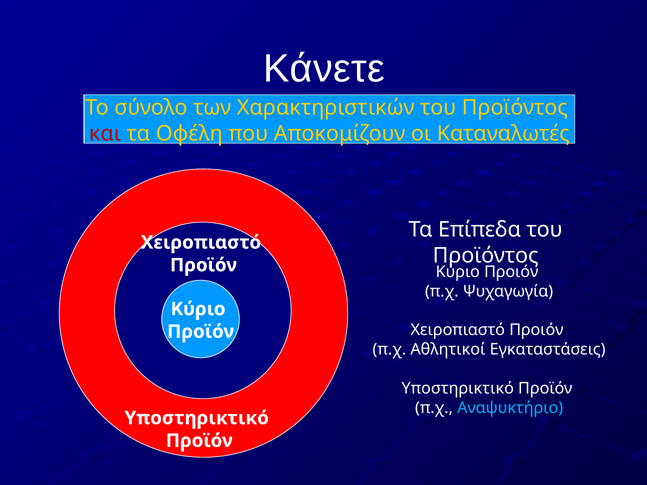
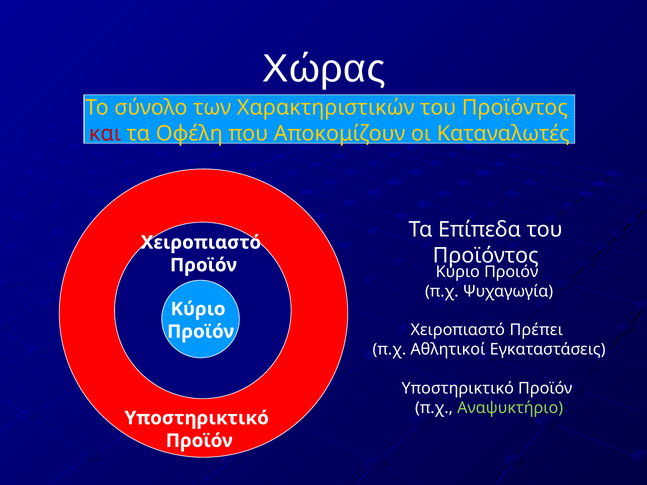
Κάνετε: Κάνετε -> Χώρας (324, 69)
Χειροπιαστό Προιόν: Προιόν -> Πρέπει (536, 330)
Αναψυκτήριο colour: light blue -> light green (510, 408)
